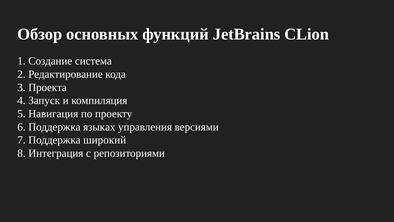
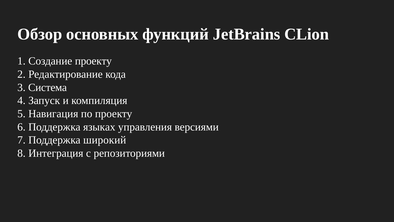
Создание система: система -> проекту (93, 61)
Проекта: Проекта -> Система (48, 87)
